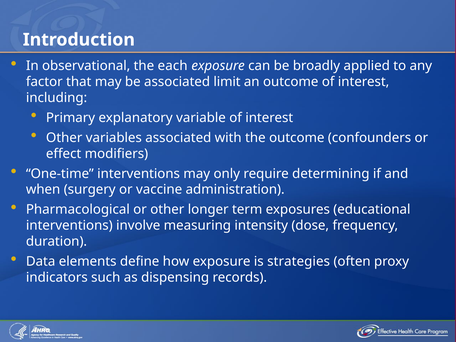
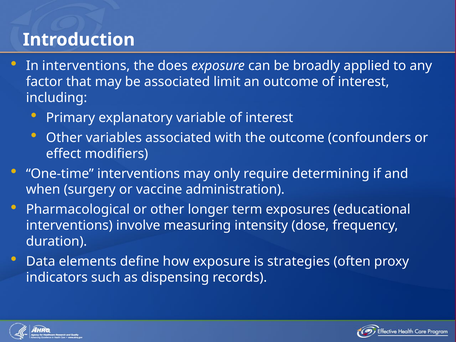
In observational: observational -> interventions (86, 66)
each: each -> does (173, 66)
